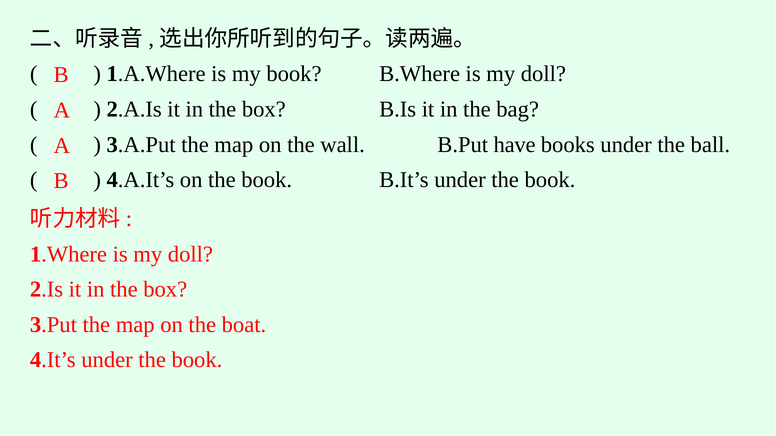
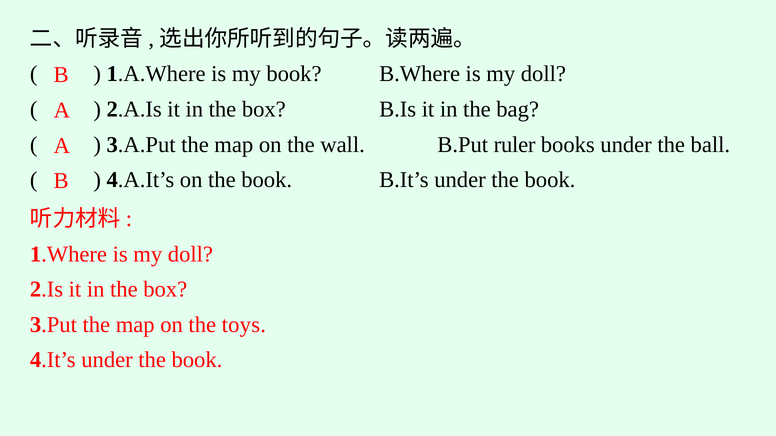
have: have -> ruler (515, 145)
boat: boat -> toys (244, 325)
